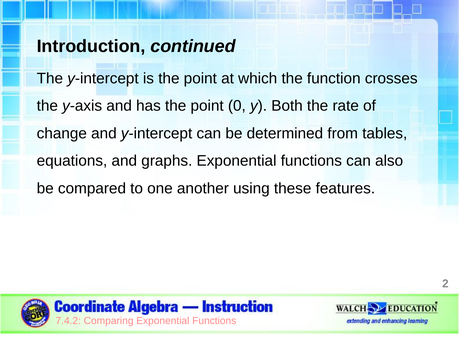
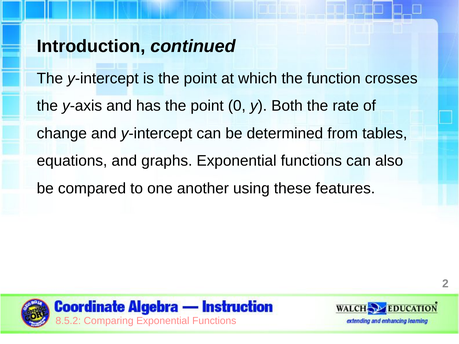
7.4.2: 7.4.2 -> 8.5.2 (68, 321)
